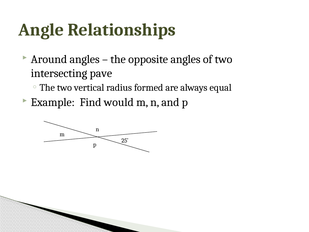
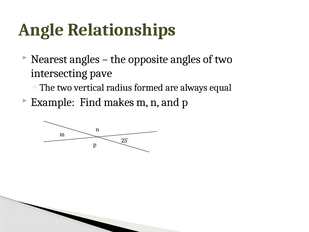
Around: Around -> Nearest (49, 59)
would: would -> makes (119, 102)
